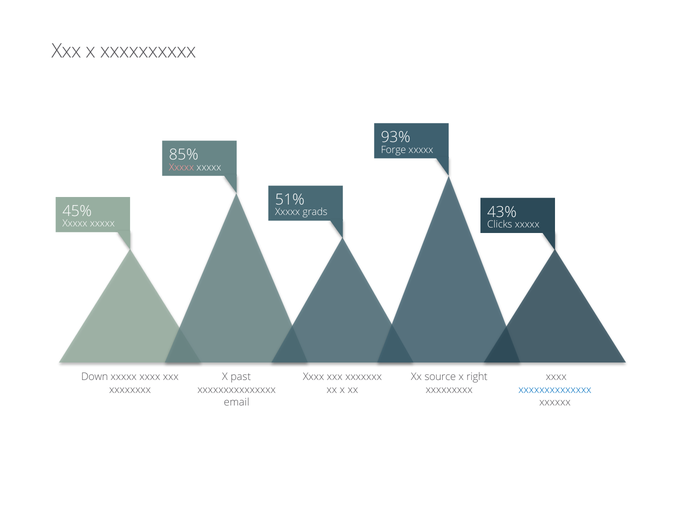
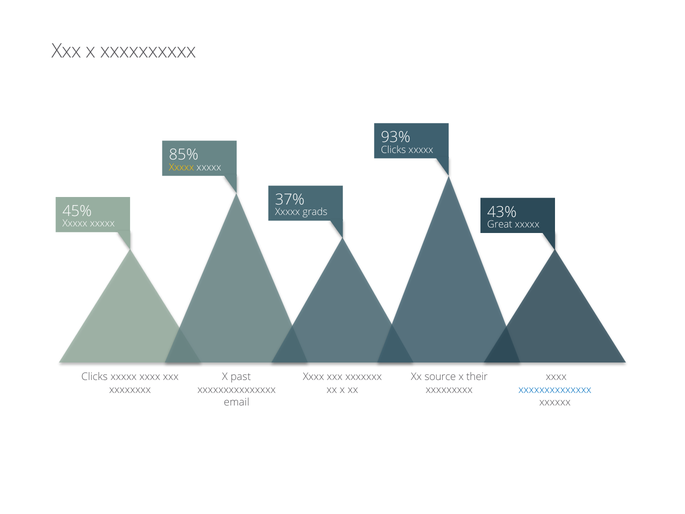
Forge: Forge -> Clicks (393, 150)
Xxxxx colour: pink -> yellow (181, 167)
51%: 51% -> 37% (290, 200)
Clicks: Clicks -> Great (500, 224)
Down: Down -> Clicks (95, 377)
right: right -> their (477, 377)
